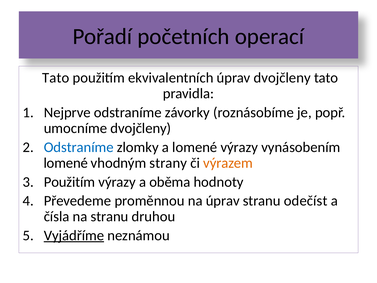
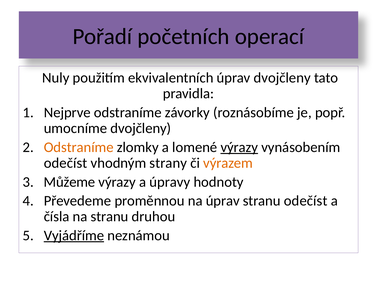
Tato: Tato -> Nuly (56, 78)
Odstraníme colour: blue -> orange (79, 147)
výrazy underline: none -> present (239, 147)
lomené: lomené -> odečíst (66, 163)
Použitím: Použitím -> Můžeme (69, 182)
oběma: oběma -> úpravy (170, 182)
